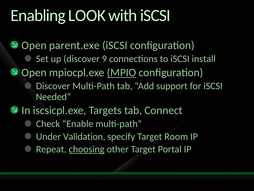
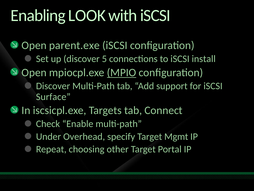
9: 9 -> 5 (104, 59)
Needed: Needed -> Surface (53, 96)
Validation: Validation -> Overhead (84, 136)
Room: Room -> Mgmt (176, 136)
choosing underline: present -> none (87, 149)
